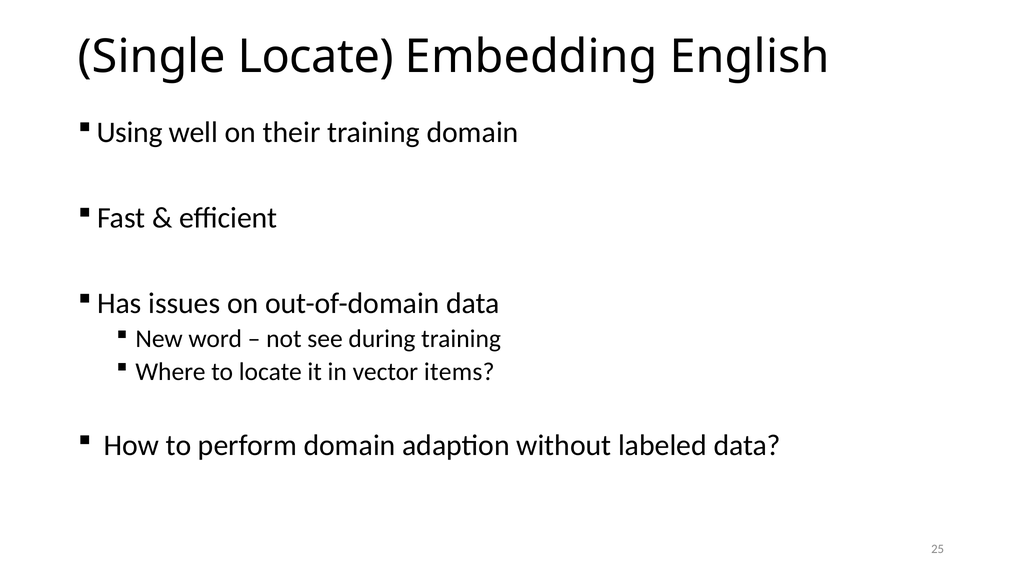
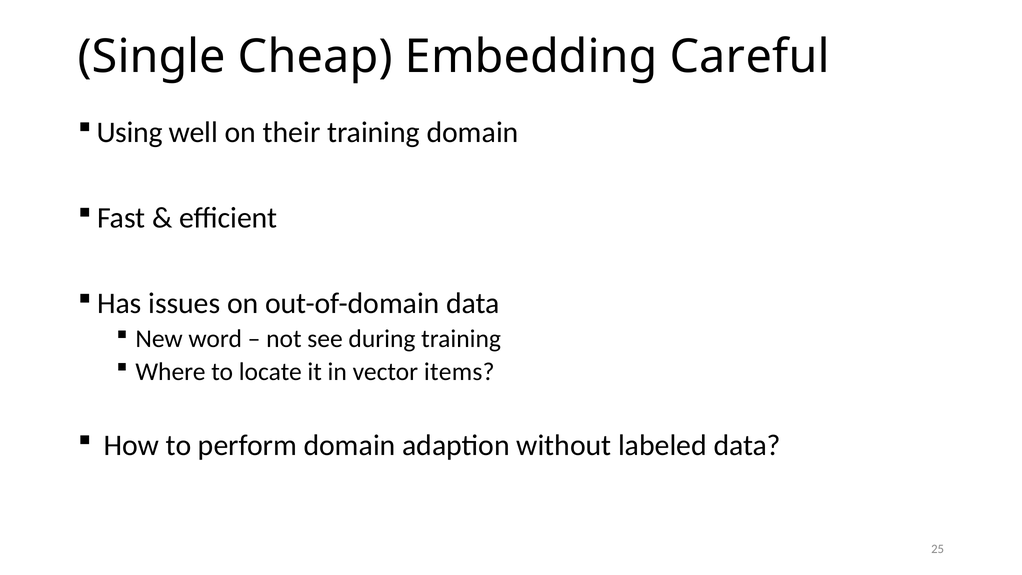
Single Locate: Locate -> Cheap (315, 57)
English: English -> Careful (750, 57)
